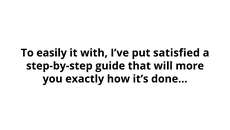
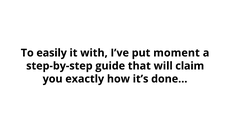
satisfied: satisfied -> moment (177, 53)
more: more -> claim (190, 66)
